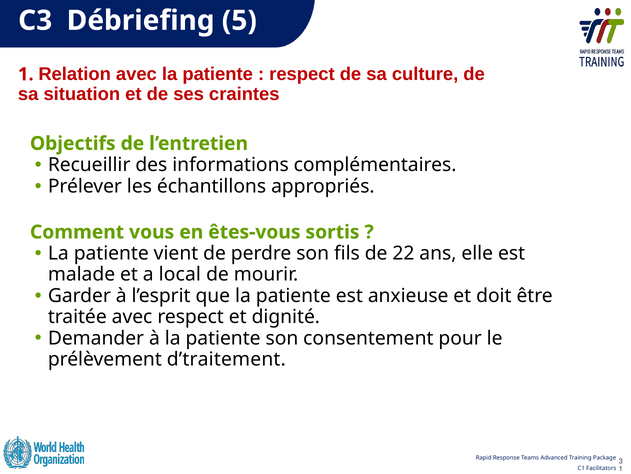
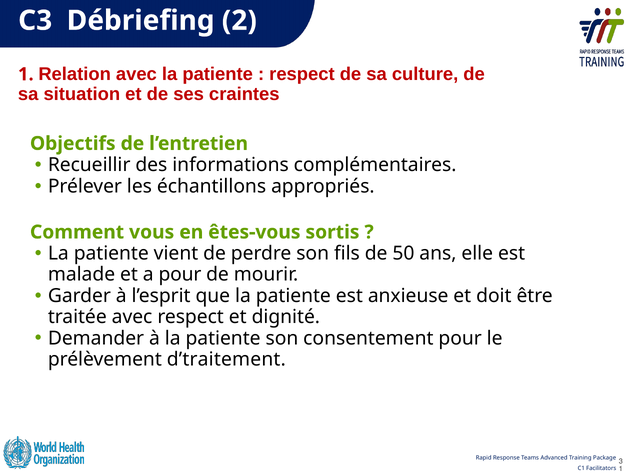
5: 5 -> 2 (239, 21)
22: 22 -> 50 (403, 253)
a local: local -> pour (180, 274)
